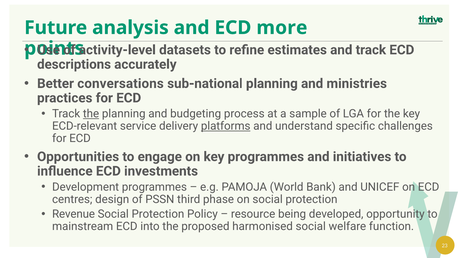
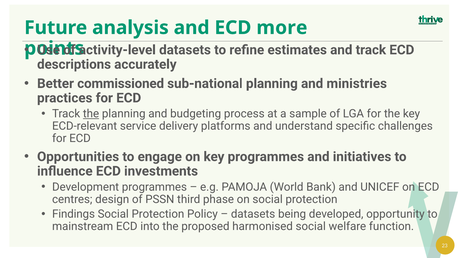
conversations: conversations -> commissioned (121, 83)
platforms underline: present -> none (226, 126)
Revenue: Revenue -> Findings (74, 214)
resource: resource -> datasets (253, 214)
